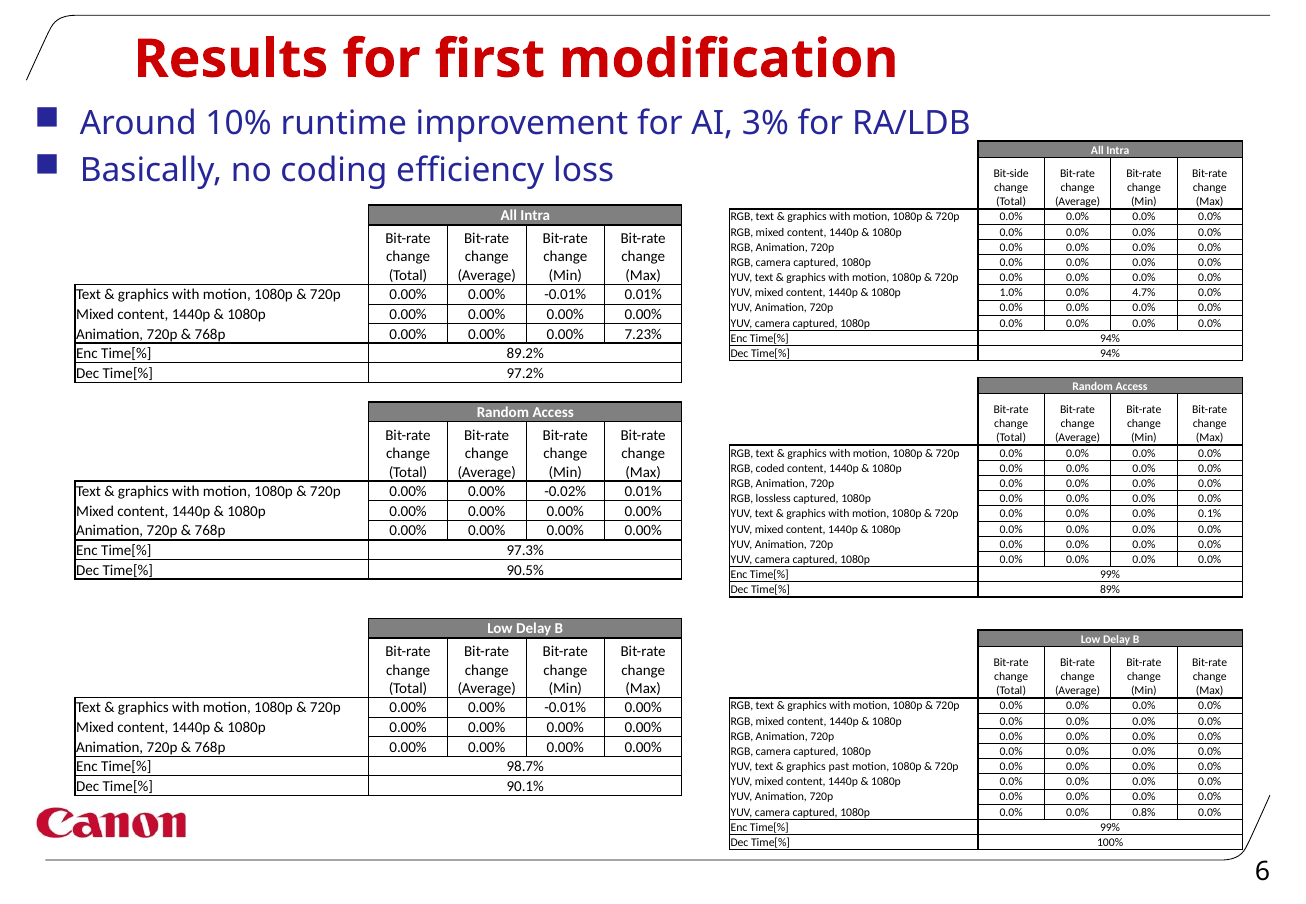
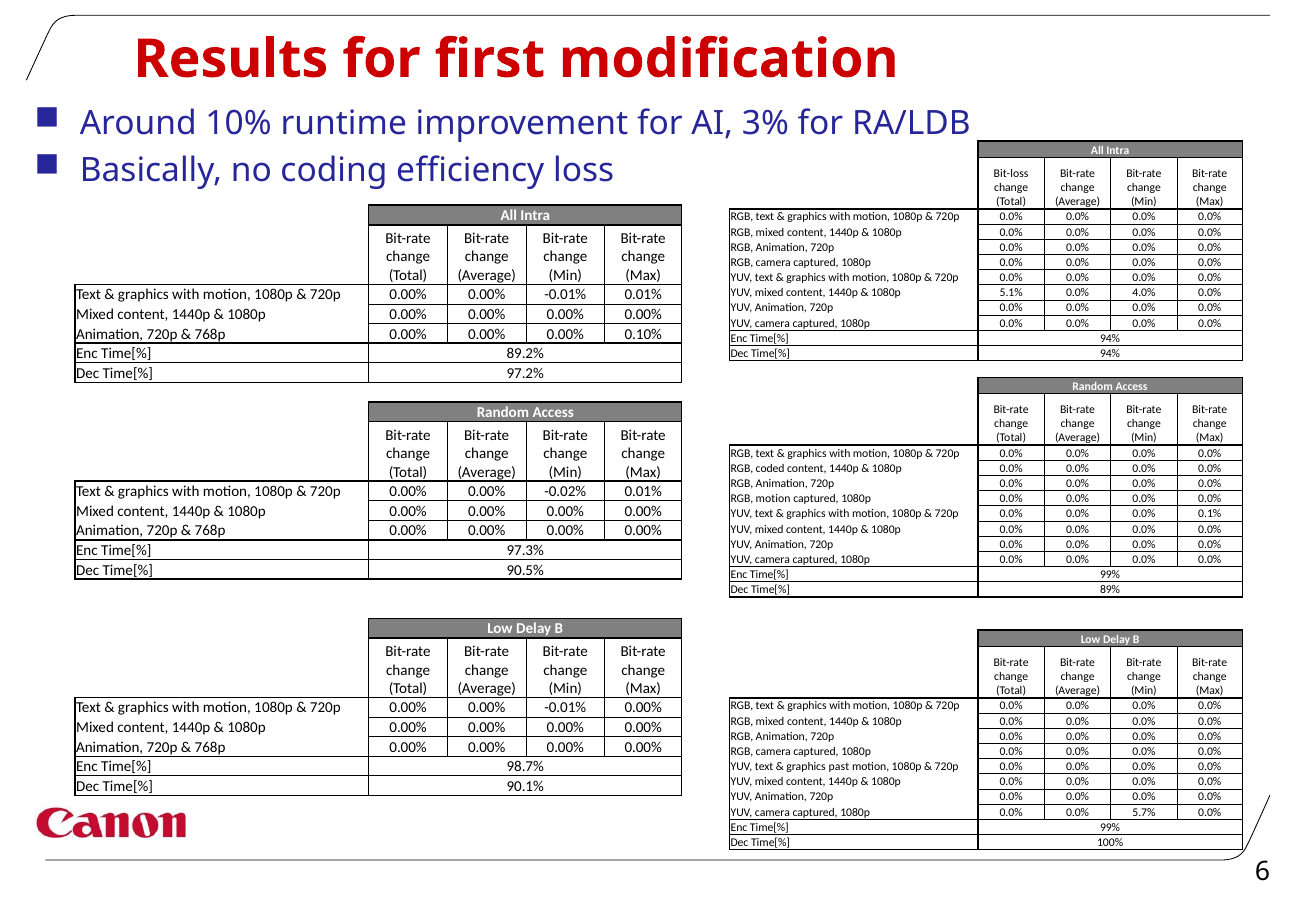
Bit-side: Bit-side -> Bit-loss (1011, 173)
1.0%: 1.0% -> 5.1% (1011, 293)
4.7%: 4.7% -> 4.0% (1144, 293)
7.23%: 7.23% -> 0.10% (643, 334)
RGB lossless: lossless -> motion (773, 499)
0.8%: 0.8% -> 5.7% (1144, 812)
